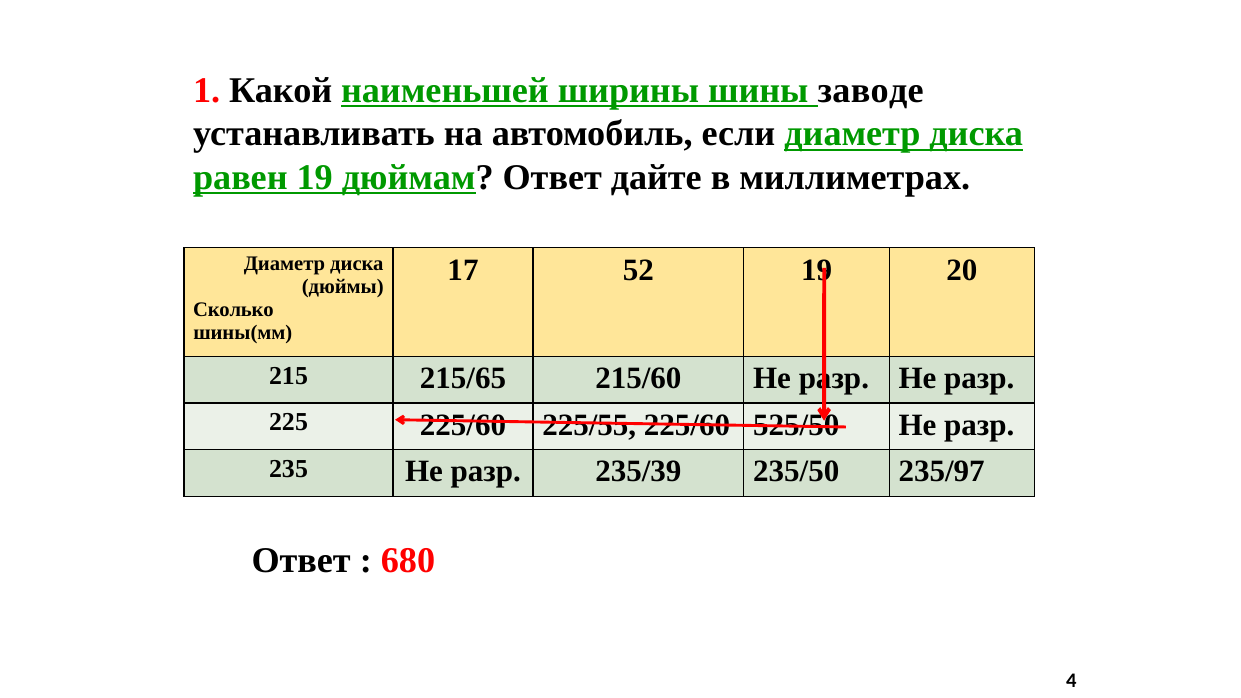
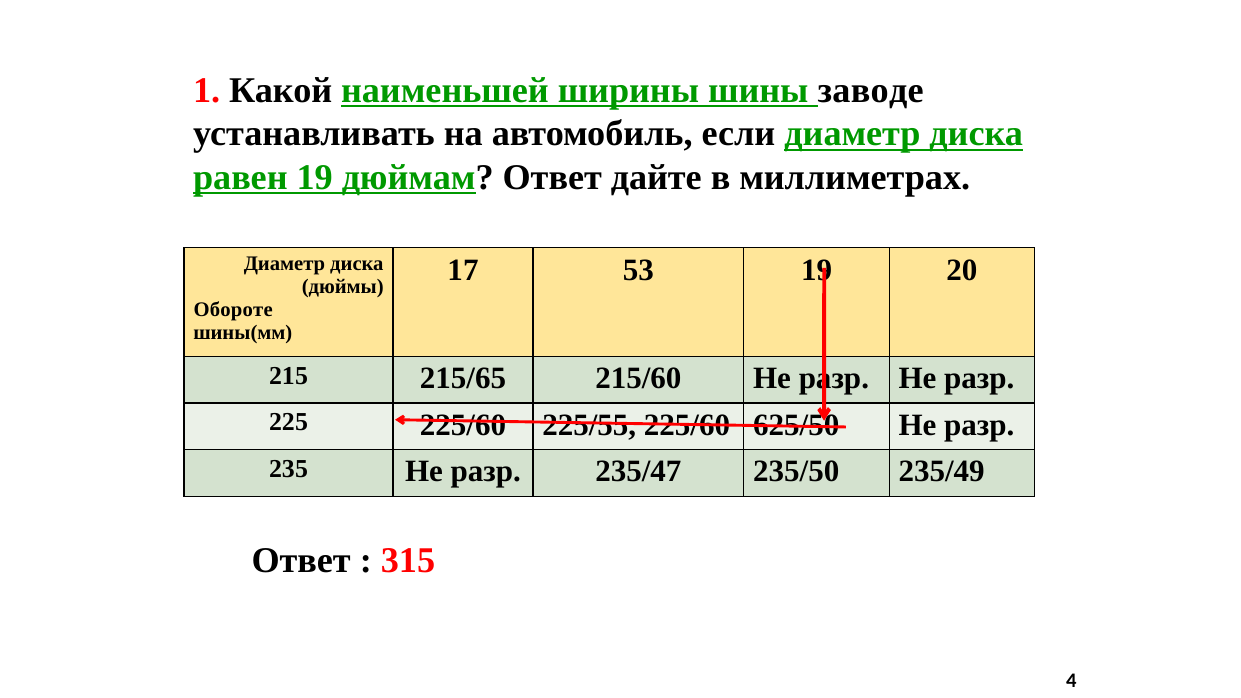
52: 52 -> 53 (638, 270)
Сколько: Сколько -> Обороте (233, 310)
525/50: 525/50 -> 625/50 (796, 425)
235/39: 235/39 -> 235/47 (638, 472)
235/97: 235/97 -> 235/49 (942, 472)
680: 680 -> 315 (408, 561)
